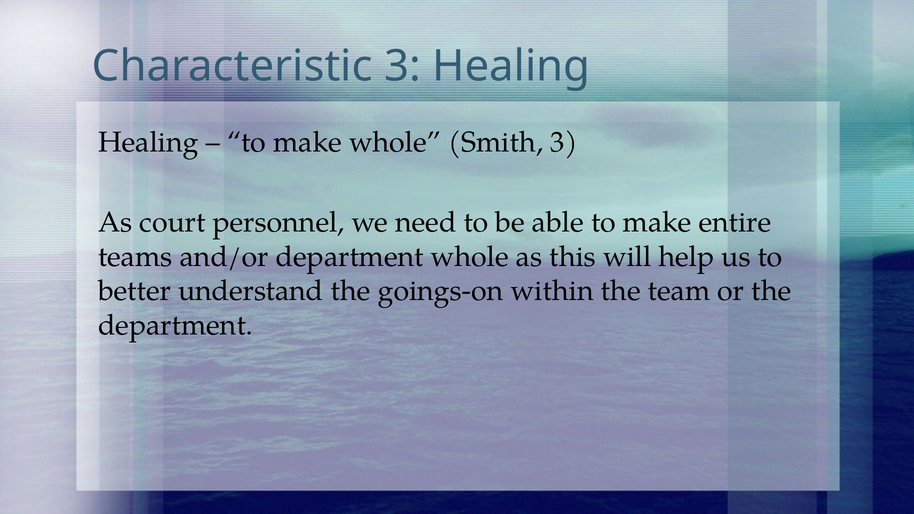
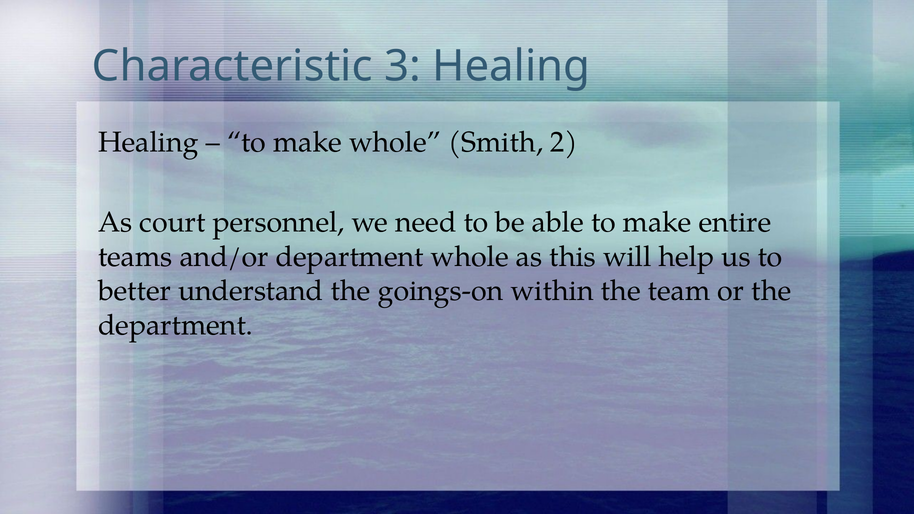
Smith 3: 3 -> 2 (564, 142)
